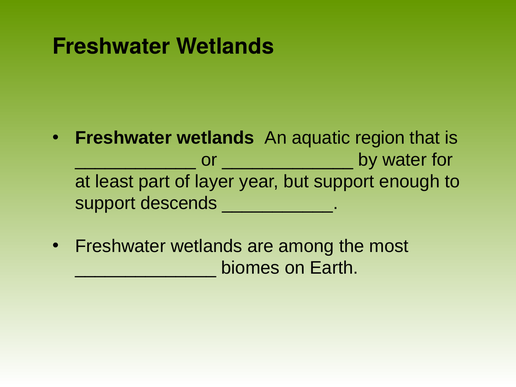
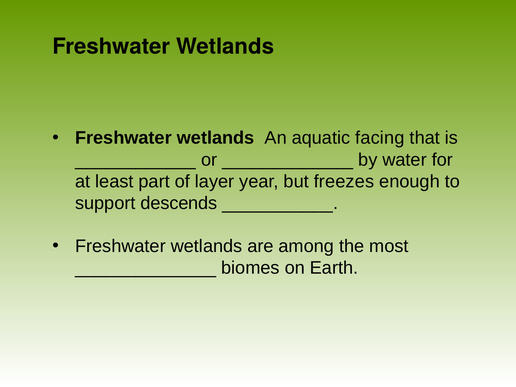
region: region -> facing (380, 138)
but support: support -> freezes (344, 182)
